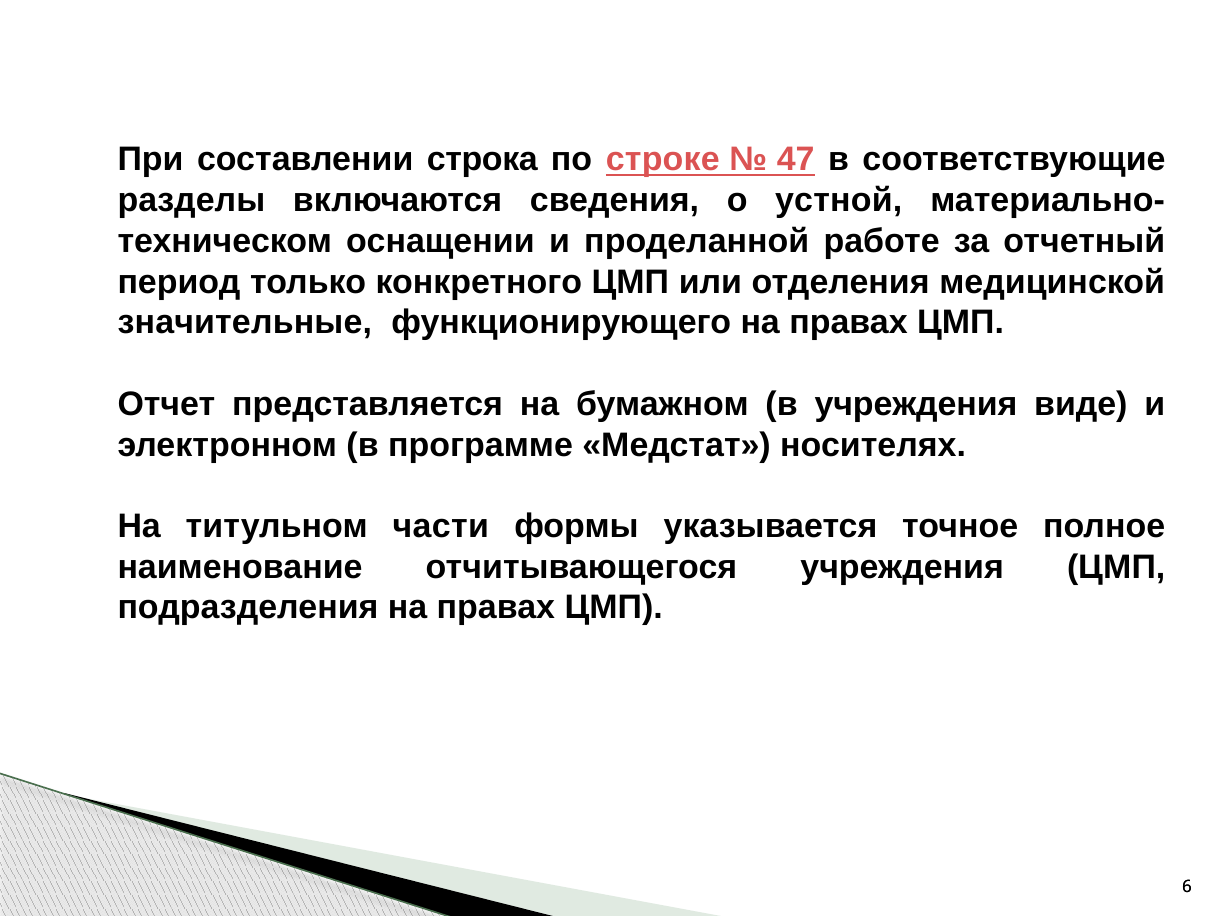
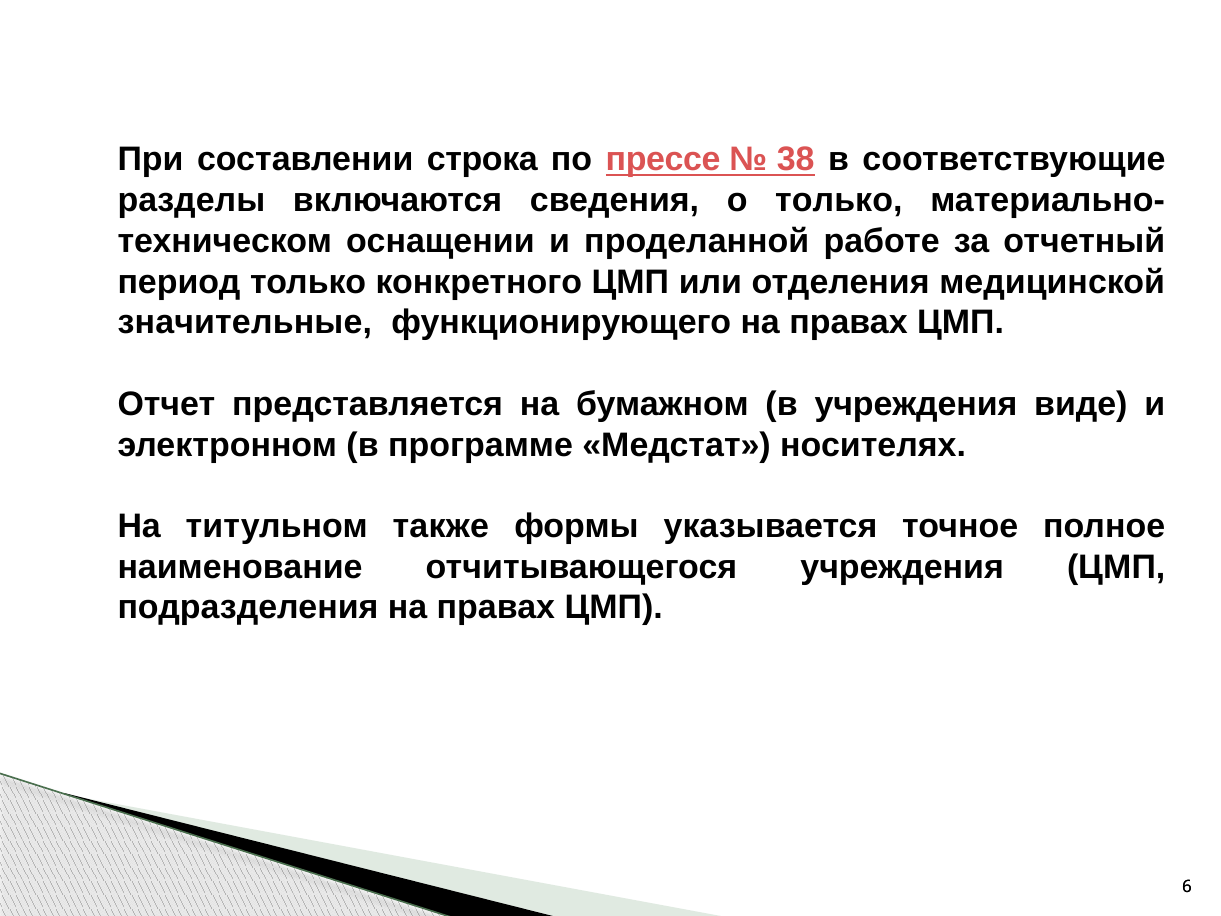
строке: строке -> прессе (663, 160)
47: 47 -> 38 (796, 160)
о устной: устной -> только (839, 200)
части: части -> также (441, 526)
